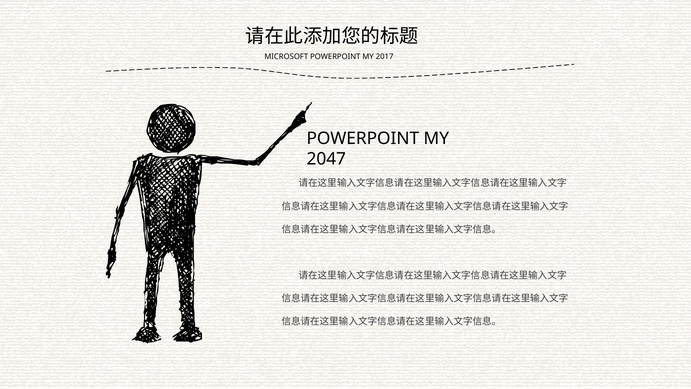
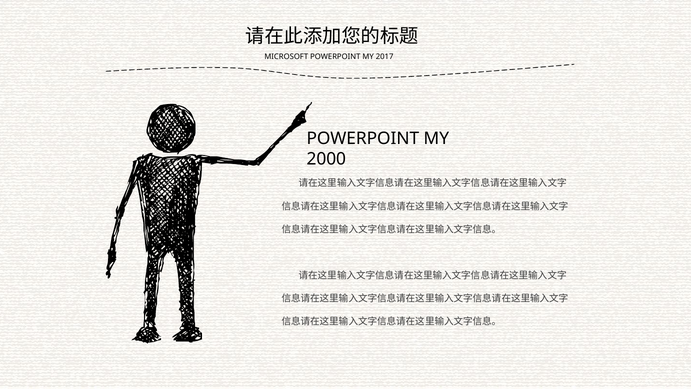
2047: 2047 -> 2000 (326, 159)
